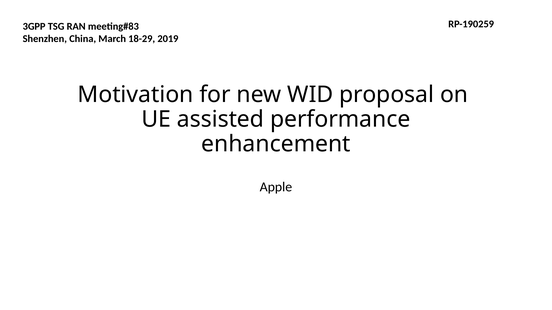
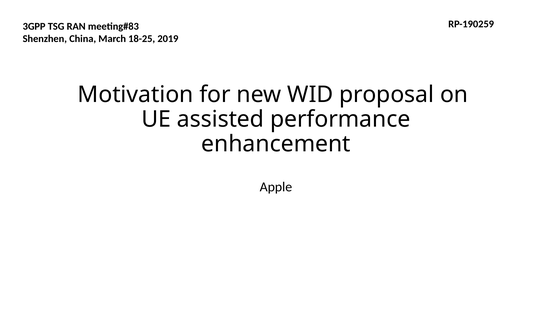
18-29: 18-29 -> 18-25 (142, 39)
